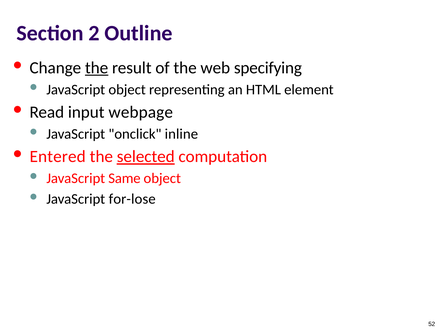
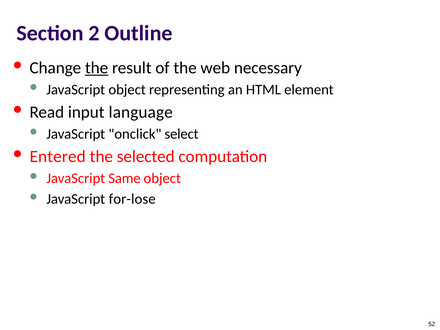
specifying: specifying -> necessary (268, 68)
webpage: webpage -> language (141, 112)
inline: inline -> select (182, 134)
selected underline: present -> none (146, 157)
